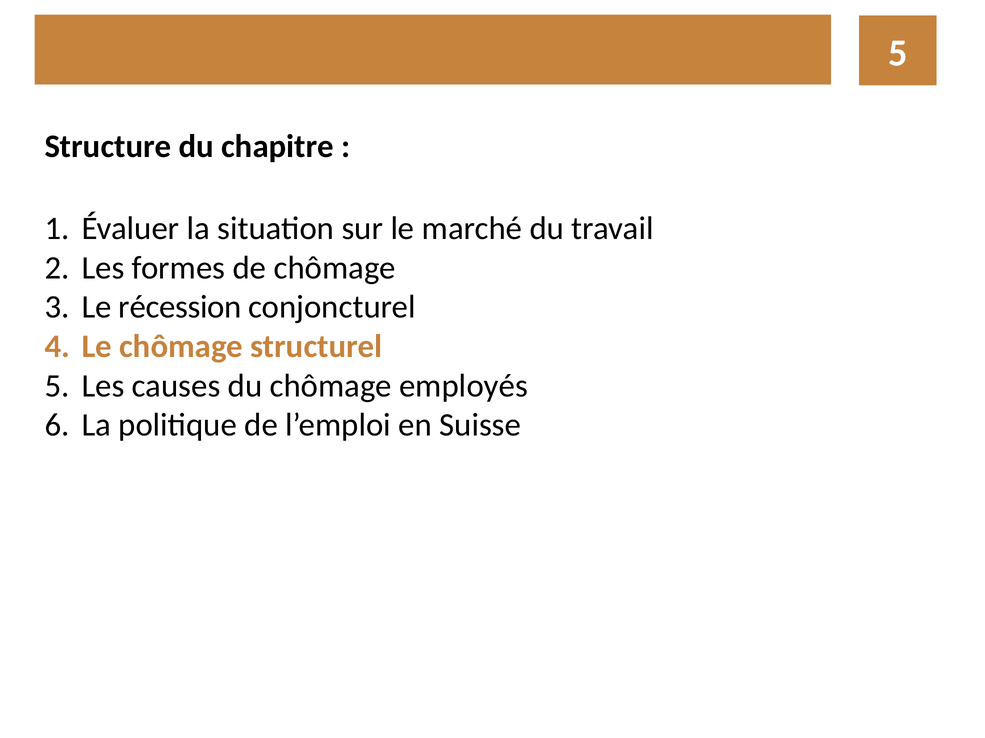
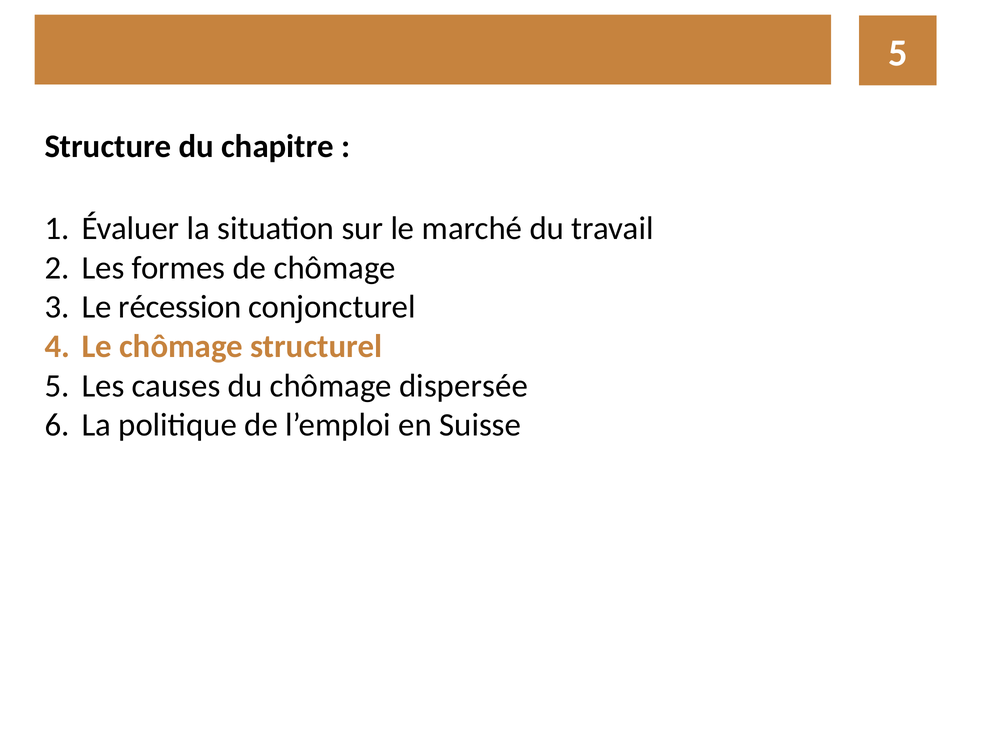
employés: employés -> dispersée (464, 386)
